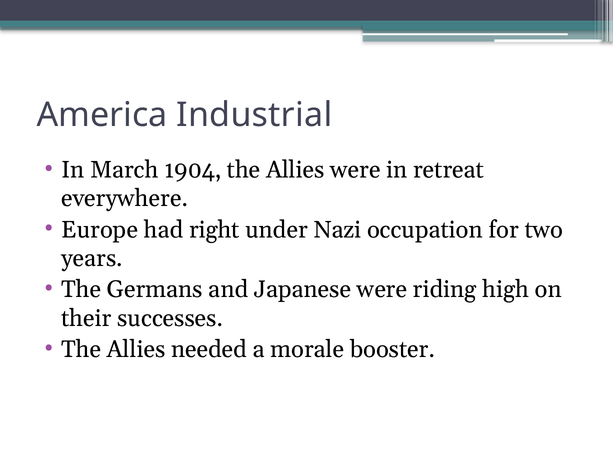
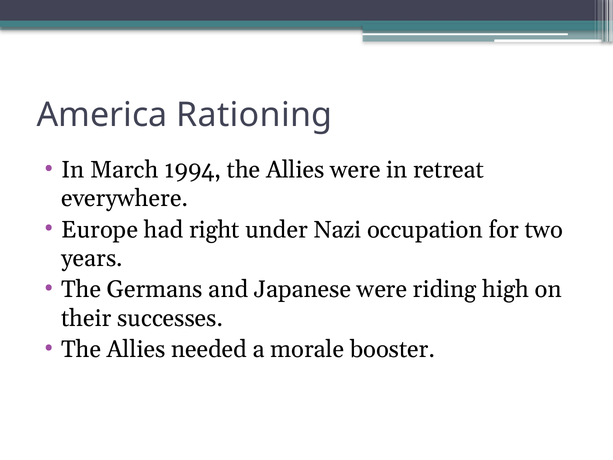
Industrial: Industrial -> Rationing (254, 115)
1904: 1904 -> 1994 (193, 170)
